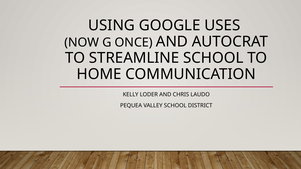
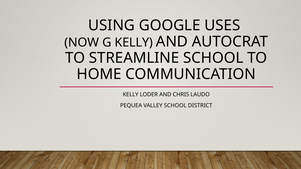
G ONCE: ONCE -> KELLY (134, 43)
